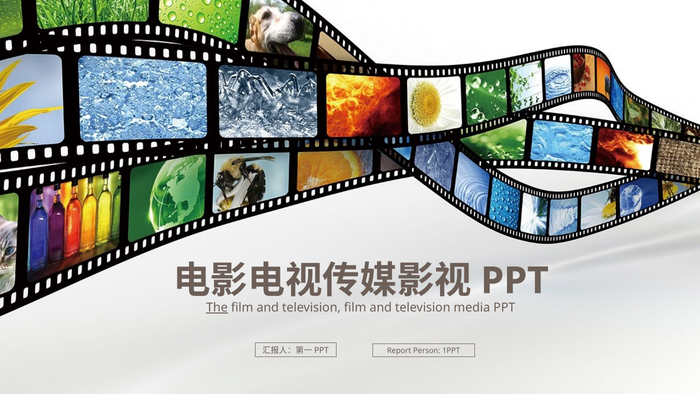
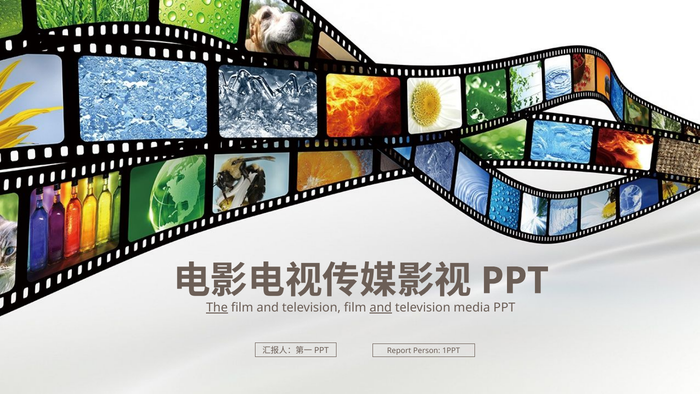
and underline: none -> present (381, 307)
